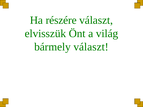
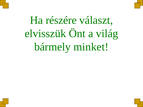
bármely választ: választ -> minket (91, 47)
